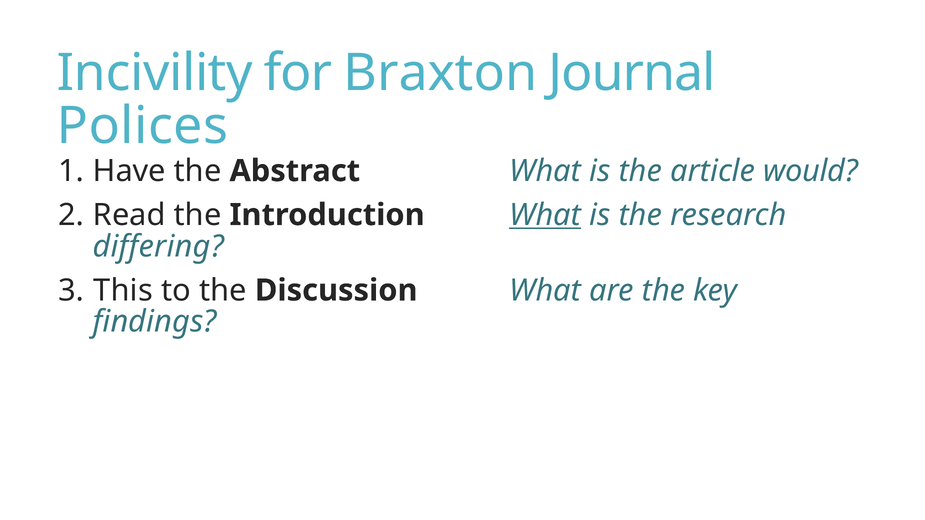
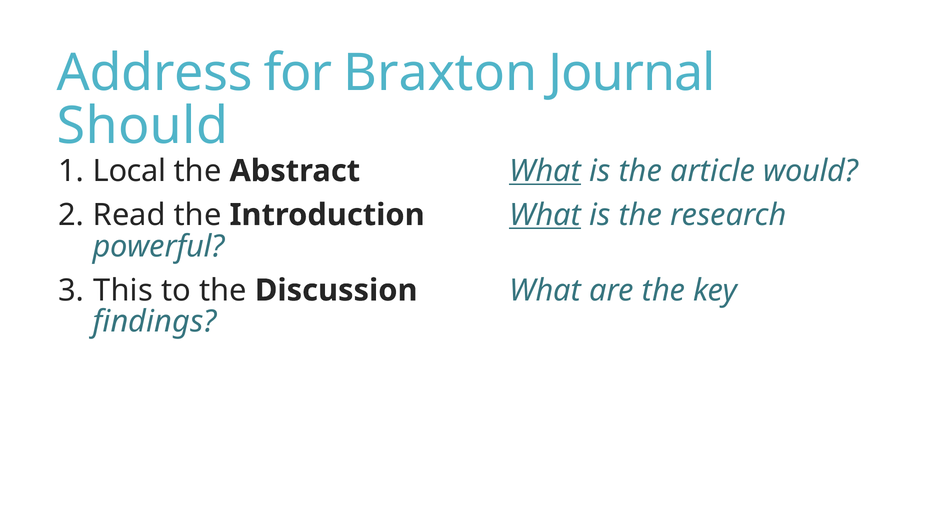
Incivility: Incivility -> Address (155, 73)
Polices: Polices -> Should (142, 126)
Have: Have -> Local (130, 171)
What underline: none -> present (545, 171)
differing: differing -> powerful (159, 247)
